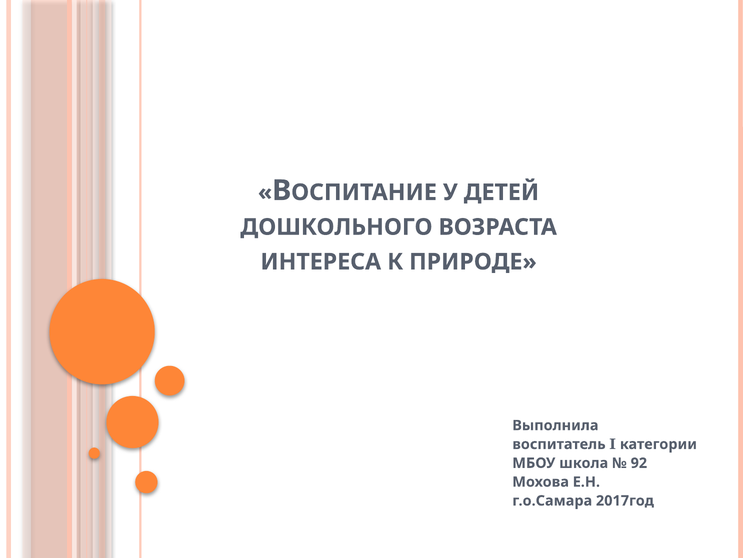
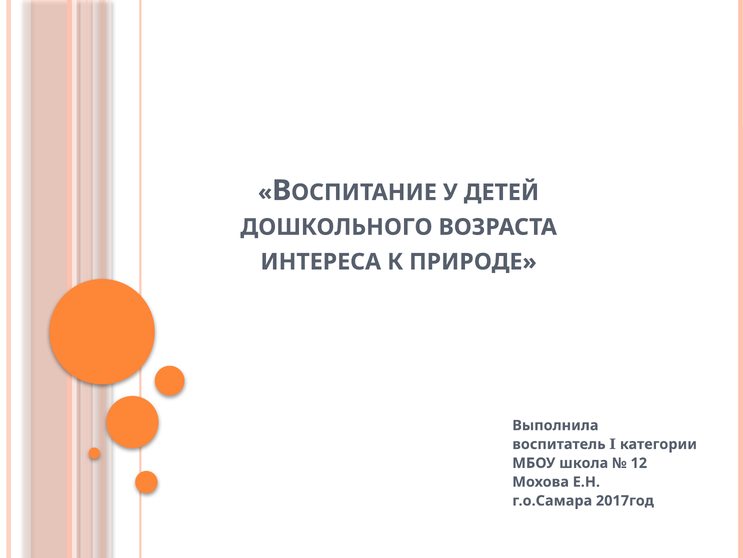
92: 92 -> 12 (639, 463)
